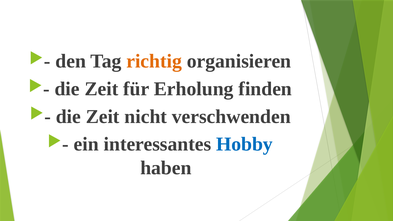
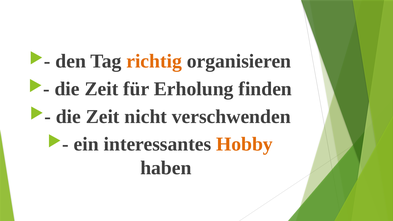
Hobby colour: blue -> orange (244, 144)
